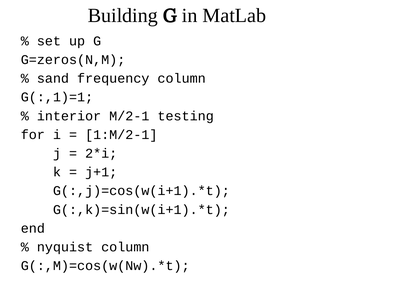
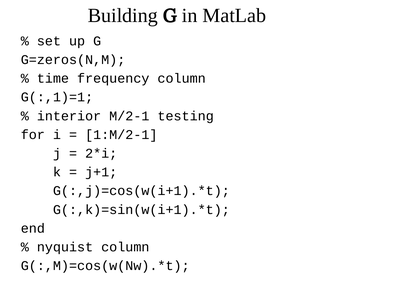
sand: sand -> time (53, 79)
